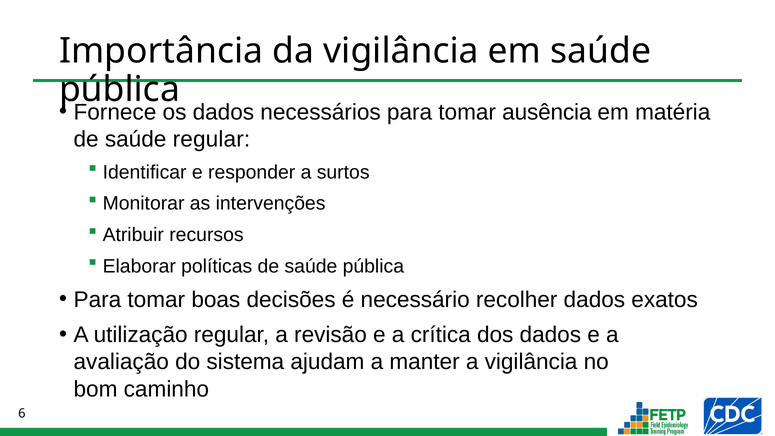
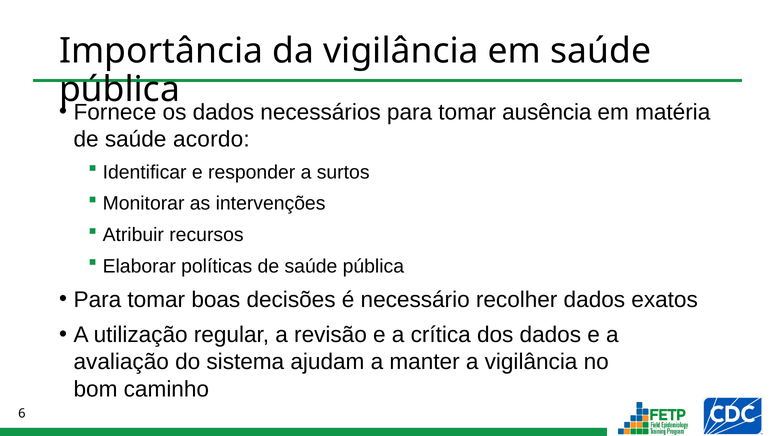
saúde regular: regular -> acordo (211, 139)
